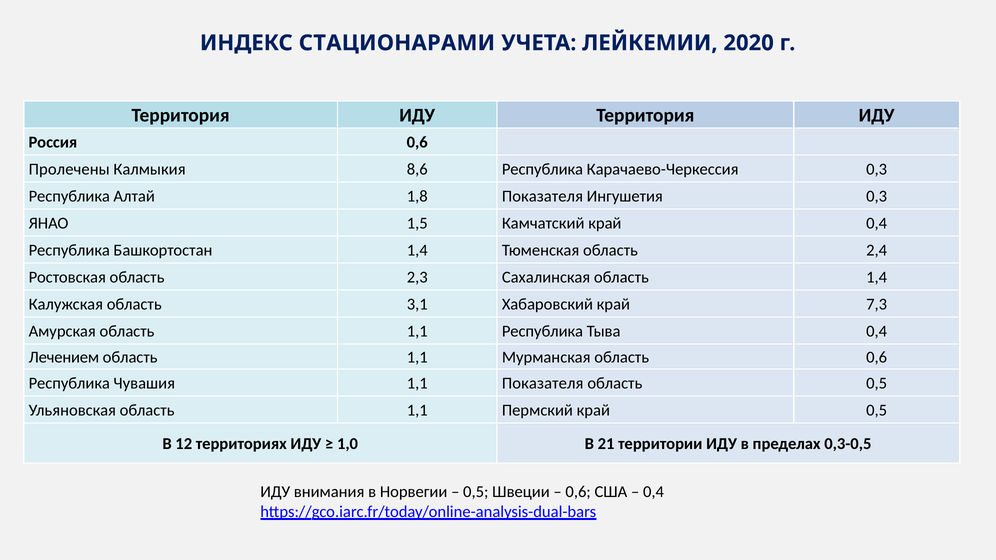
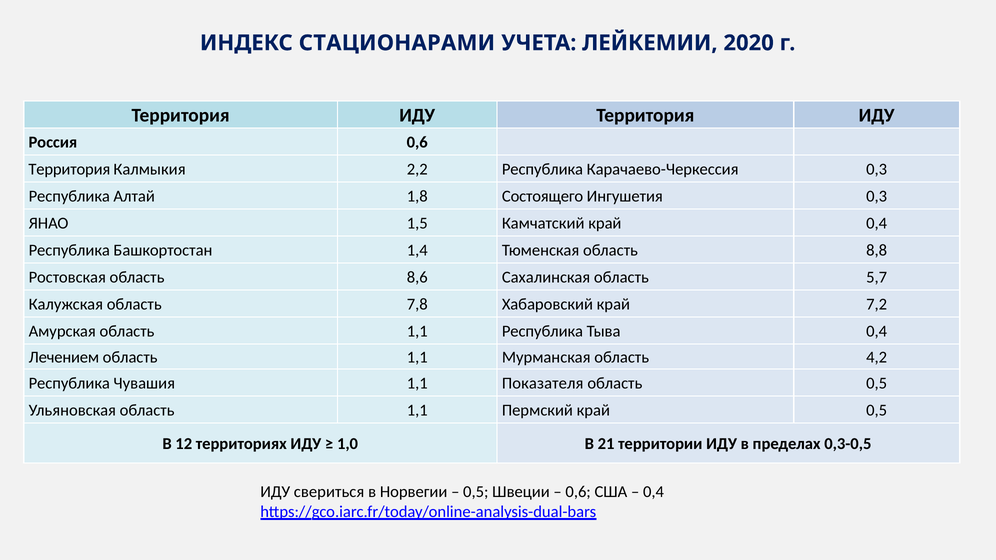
Пролечены: Пролечены -> Территория (69, 169)
8,6: 8,6 -> 2,2 (417, 169)
1,8 Показателя: Показателя -> Состоящего (543, 196)
2,4: 2,4 -> 8,8 (877, 250)
2,3: 2,3 -> 8,6 (417, 277)
область 1,4: 1,4 -> 5,7 (877, 277)
3,1: 3,1 -> 7,8 (417, 304)
7,3: 7,3 -> 7,2 (877, 304)
область 0,6: 0,6 -> 4,2 (877, 357)
внимания: внимания -> свериться (329, 492)
